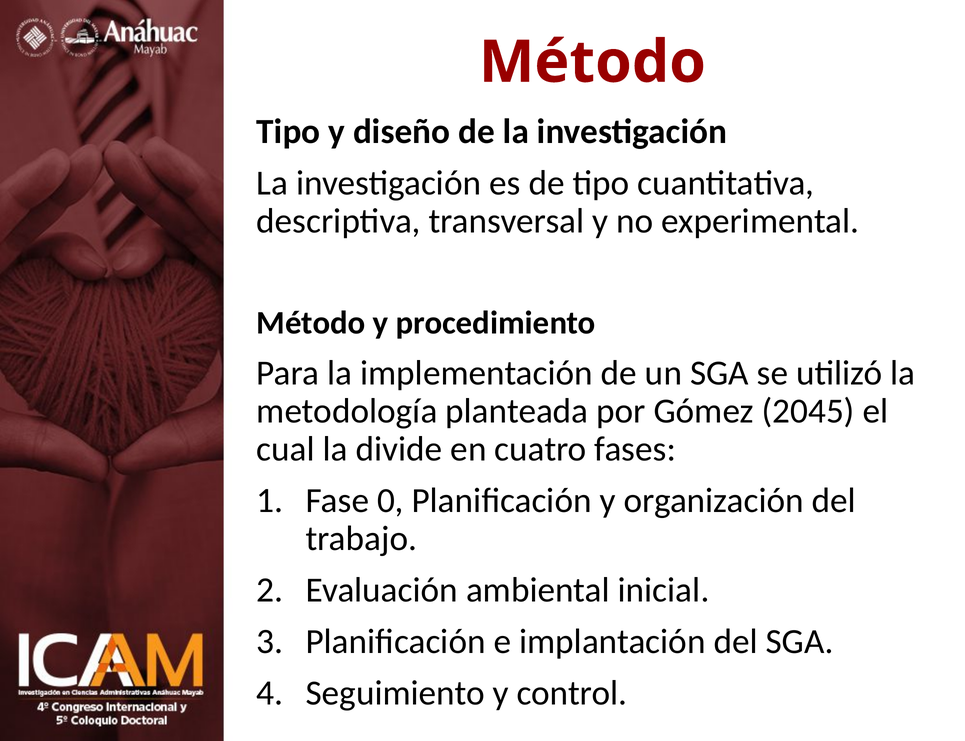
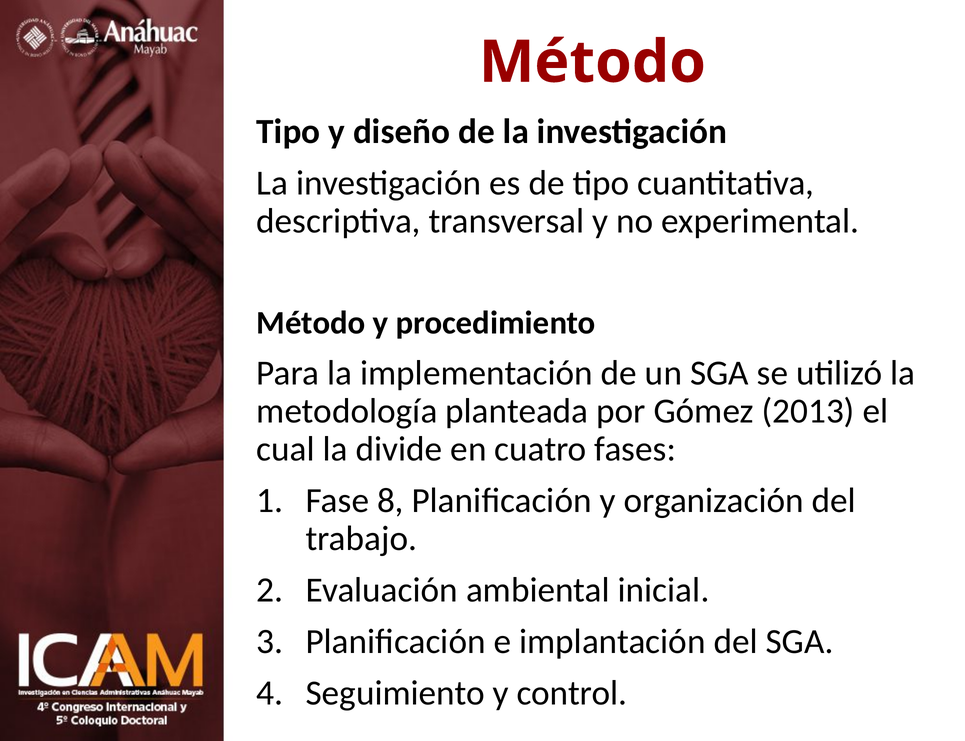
2045: 2045 -> 2013 (808, 411)
0: 0 -> 8 (390, 501)
